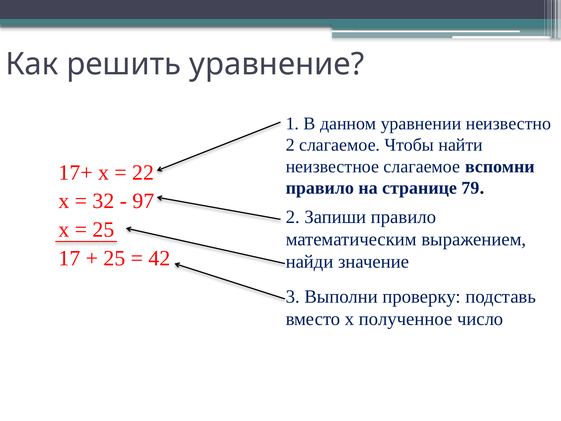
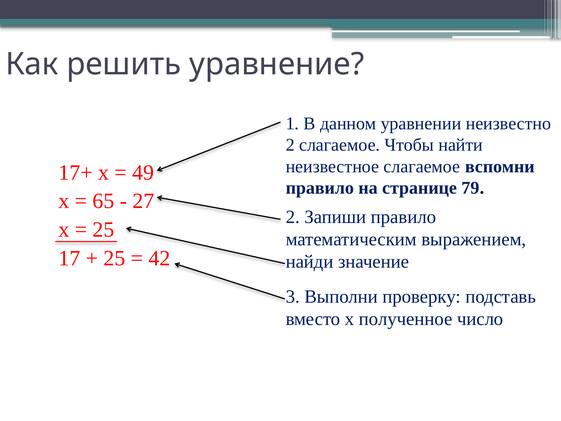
22: 22 -> 49 (143, 172)
32: 32 -> 65 (104, 201)
97: 97 -> 27 (143, 201)
